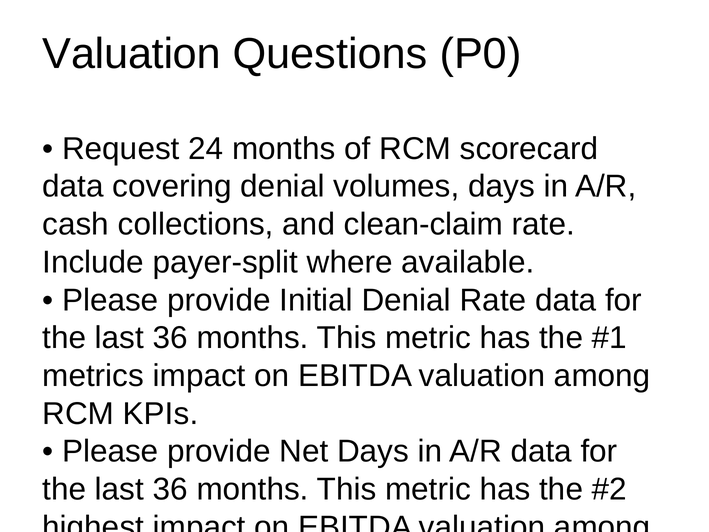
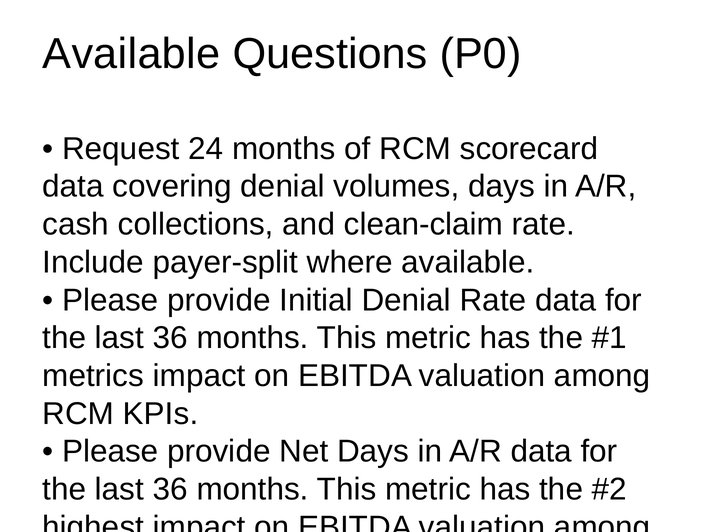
Valuation: Valuation -> Available (131, 54)
